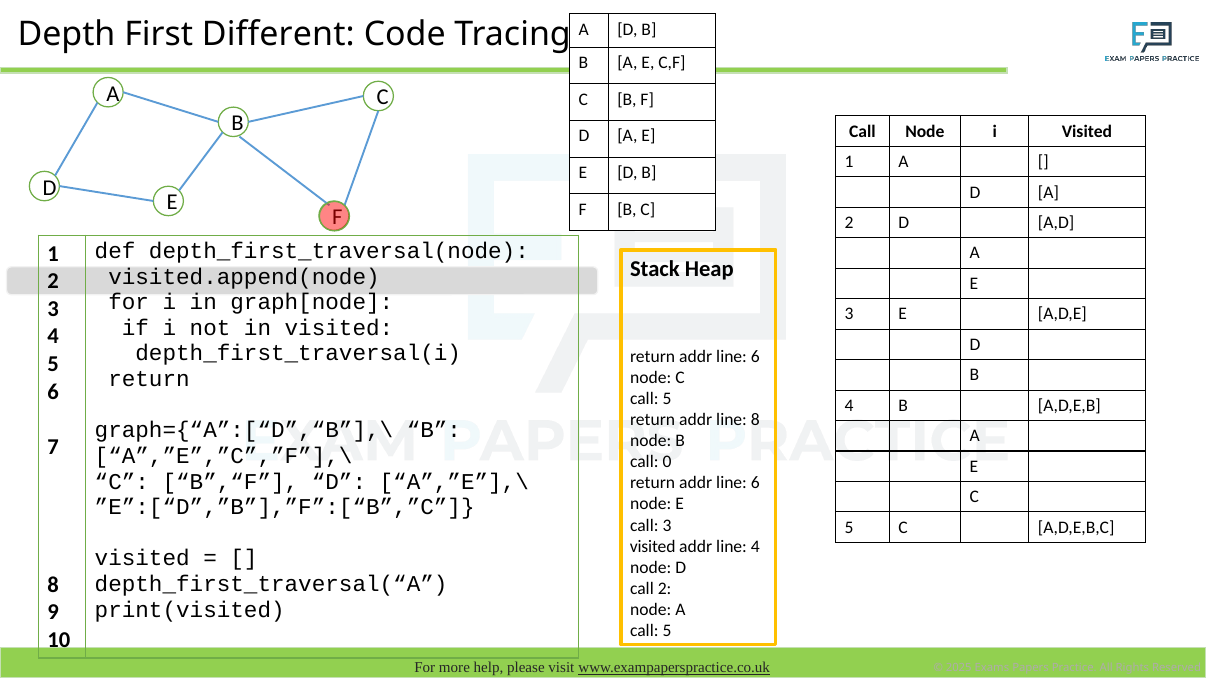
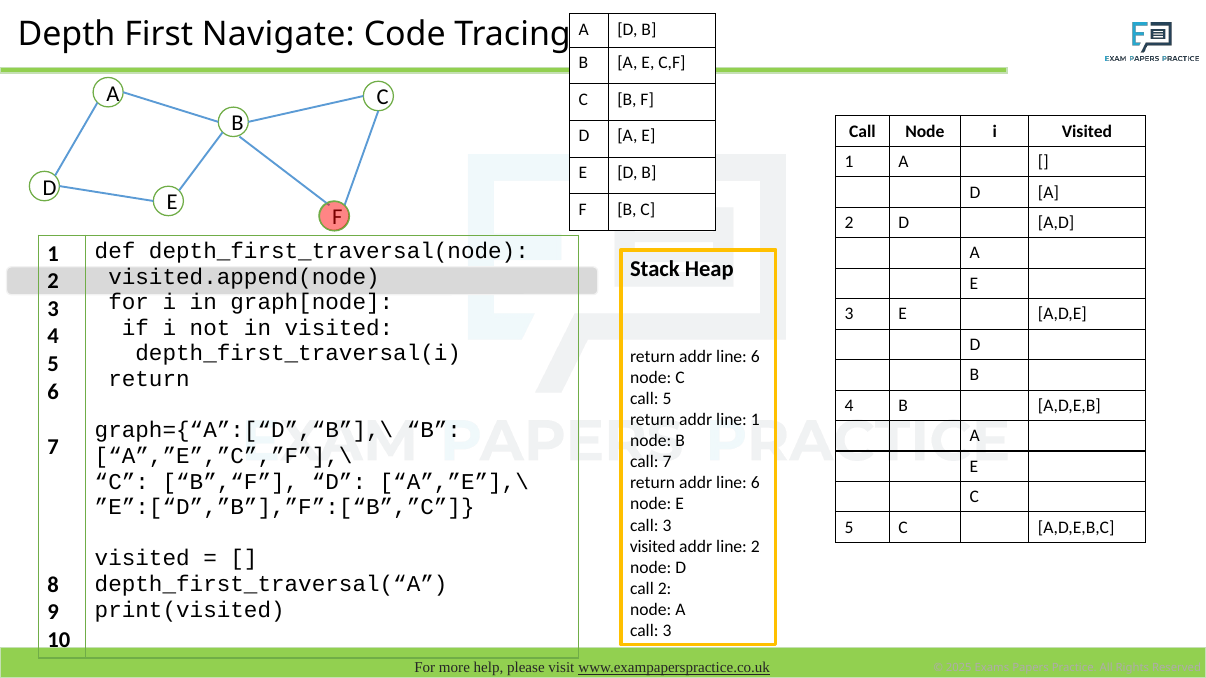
Different: Different -> Navigate (278, 34)
line 8: 8 -> 1 (755, 420)
call 0: 0 -> 7 (667, 462)
line 4: 4 -> 2 (755, 547)
5: 5 -> 3 (667, 631)
